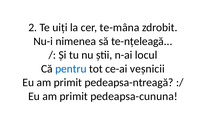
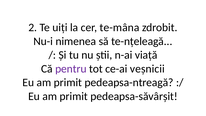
locul: locul -> viață (146, 55)
pentru colour: blue -> purple (71, 69)
pedeapsa-cununa: pedeapsa-cununa -> pedeapsa-săvârșit (134, 96)
